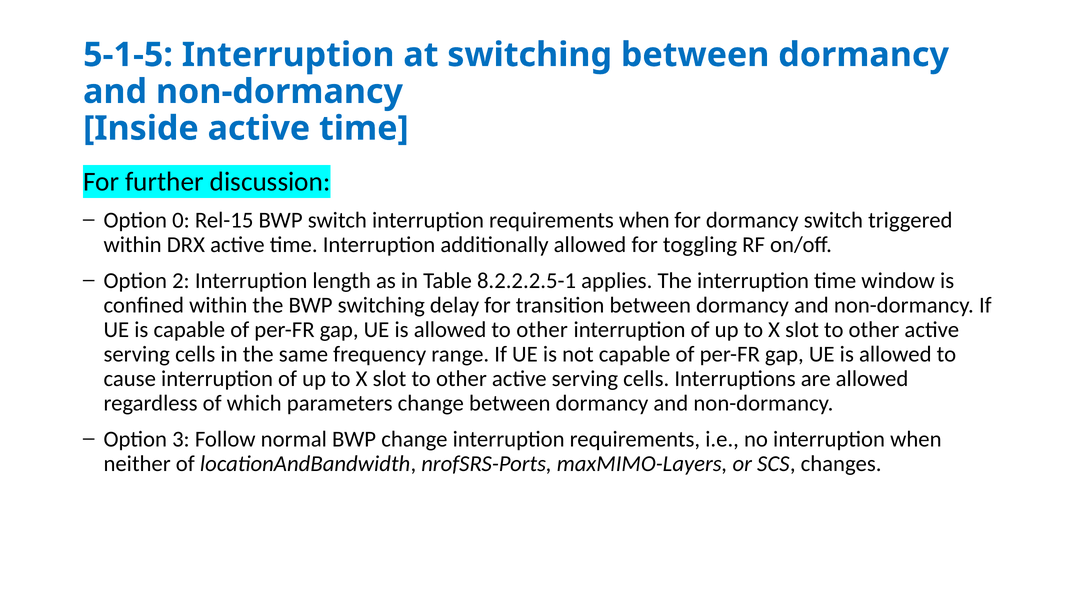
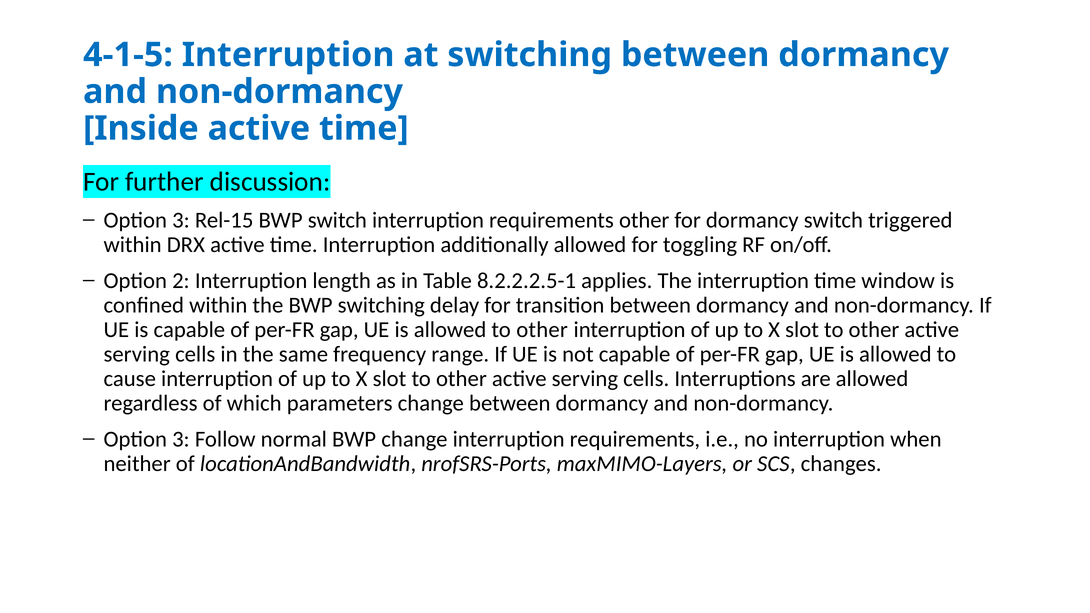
5-1-5: 5-1-5 -> 4-1-5 (128, 55)
0: 0 -> 3 (181, 220)
requirements when: when -> other (644, 220)
